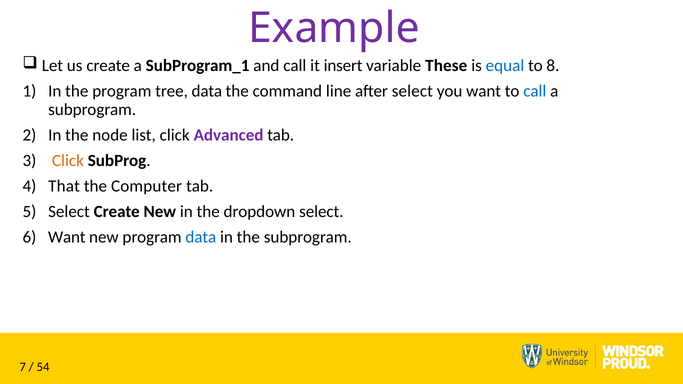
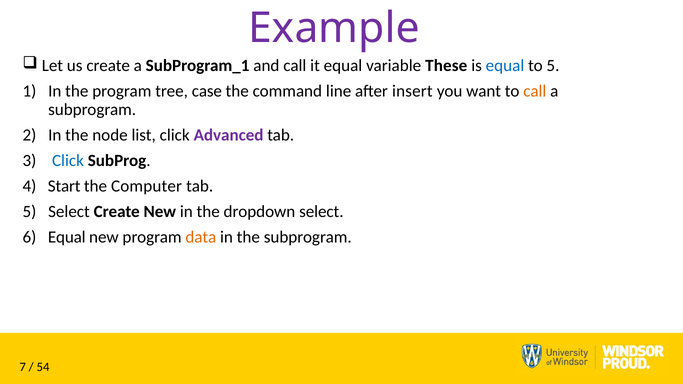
it insert: insert -> equal (343, 66)
to 8: 8 -> 5 (553, 66)
tree data: data -> case (207, 91)
after select: select -> insert (412, 91)
call colour: blue -> orange (535, 91)
Click colour: orange -> blue (68, 161)
That: That -> Start (64, 186)
Want: Want -> Equal (67, 237)
data colour: blue -> orange (201, 237)
